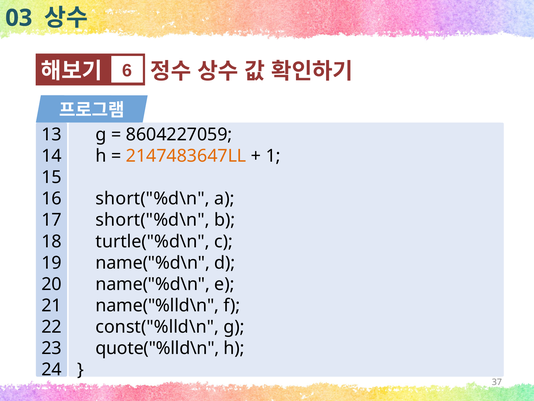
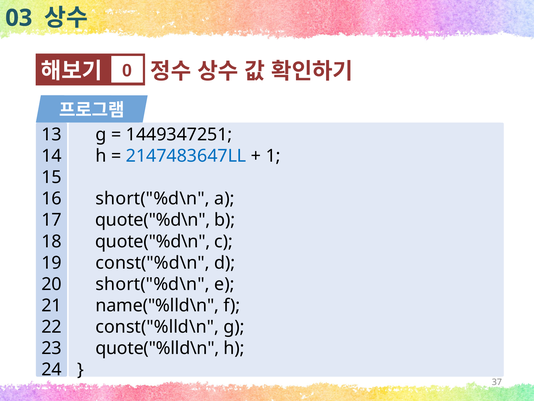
6: 6 -> 0 (127, 70)
8604227059: 8604227059 -> 1449347251 (179, 134)
2147483647LL colour: orange -> blue (186, 156)
short("%d\n: short("%d\n -> quote("%d\n (153, 220)
turtle("%d\n: turtle("%d\n -> quote("%d\n (153, 241)
name("%d\n: name("%d\n -> const("%d\n (153, 263)
name("%d\n: name("%d\n -> short("%d\n (153, 284)
